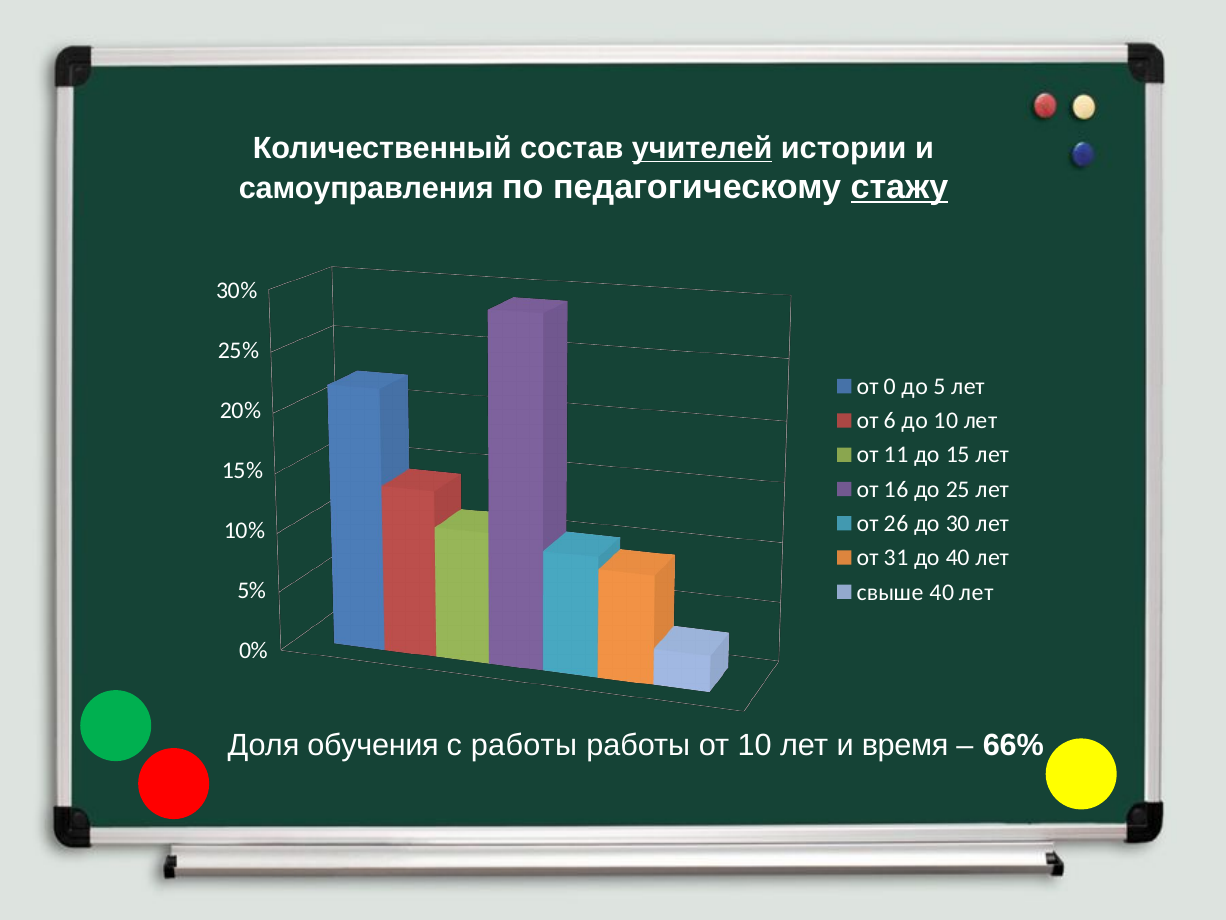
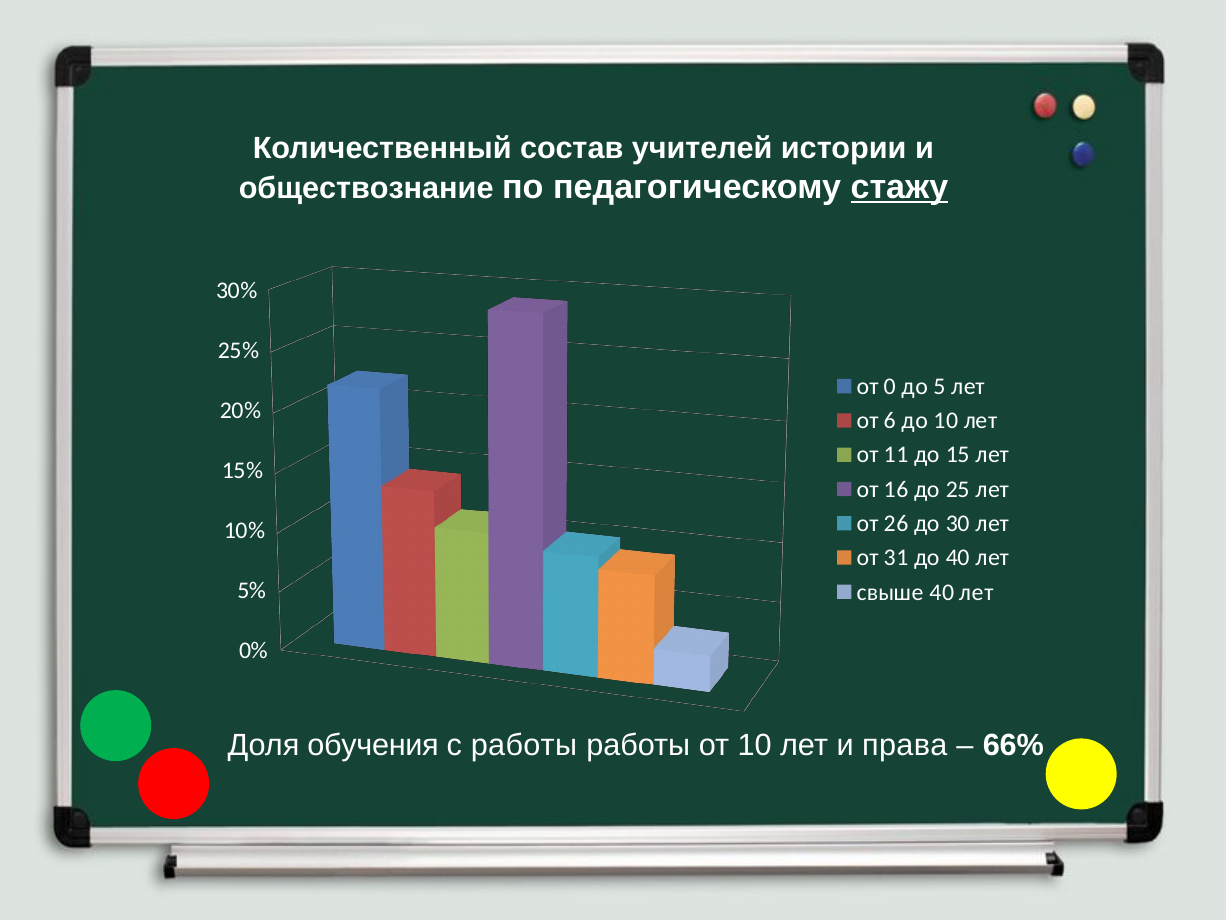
учителей underline: present -> none (702, 148)
самоуправления: самоуправления -> обществознание (366, 189)
время: время -> права (905, 745)
